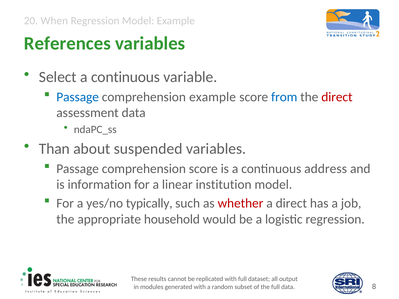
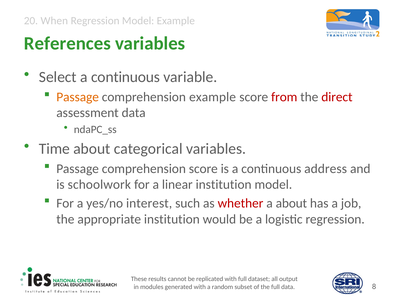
Passage colour: blue -> orange (78, 97)
from colour: blue -> red (284, 97)
Than: Than -> Time (54, 149)
suspended: suspended -> categorical (148, 149)
information: information -> schoolwork (99, 185)
typically: typically -> interest (149, 203)
a direct: direct -> about (291, 203)
appropriate household: household -> institution (172, 219)
